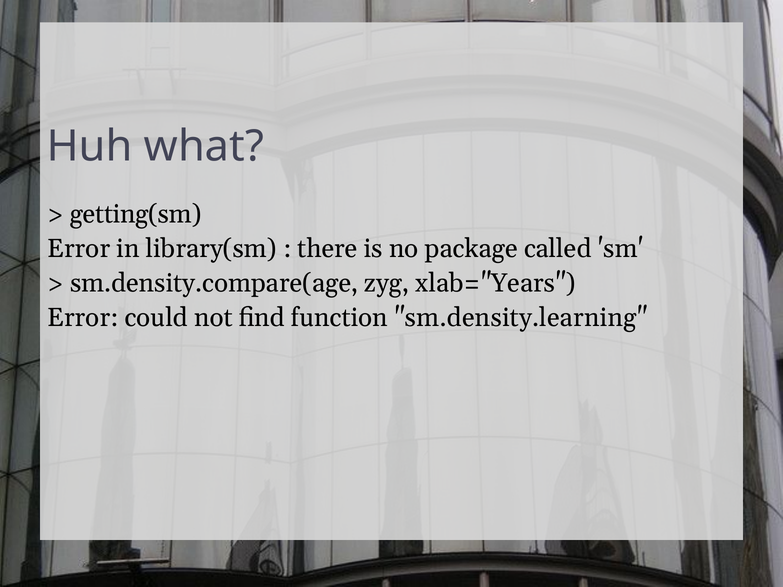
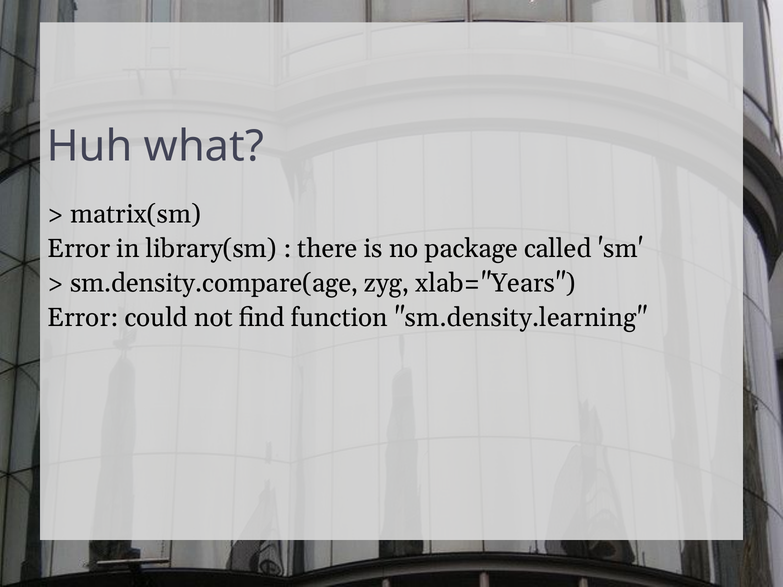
getting(sm: getting(sm -> matrix(sm (136, 214)
